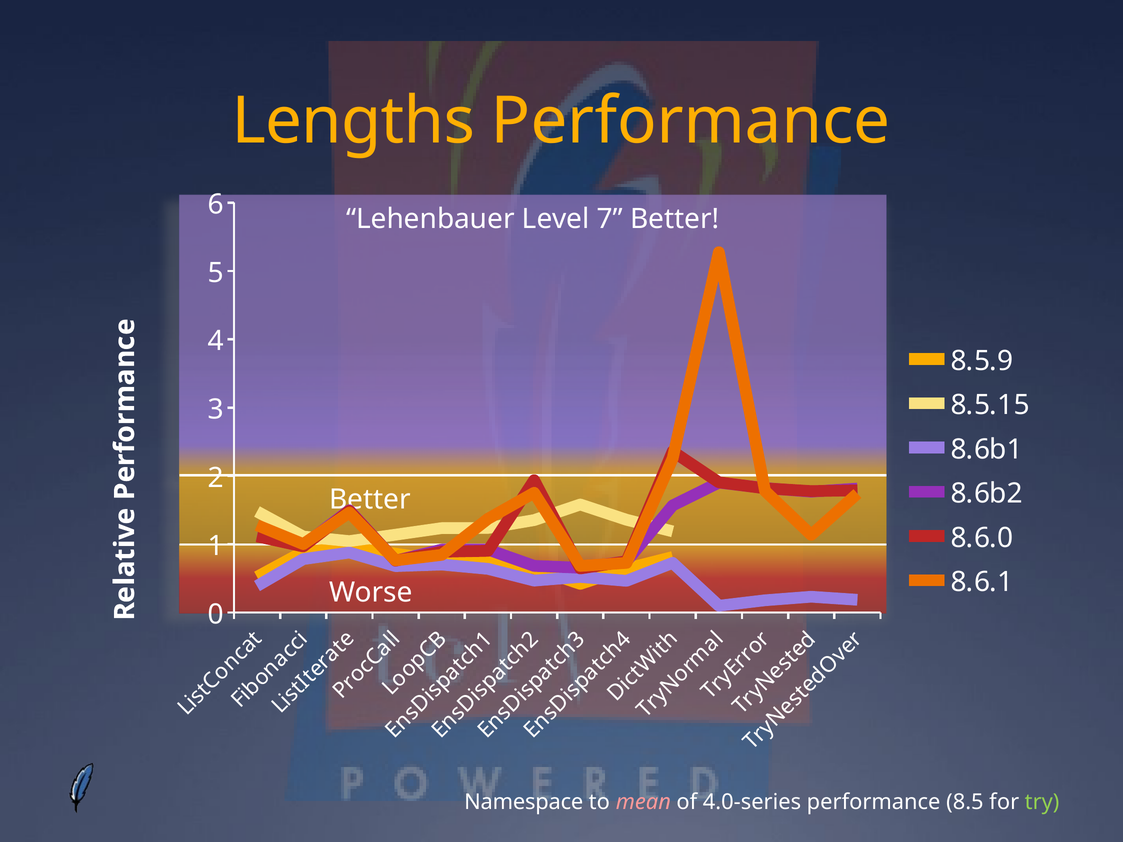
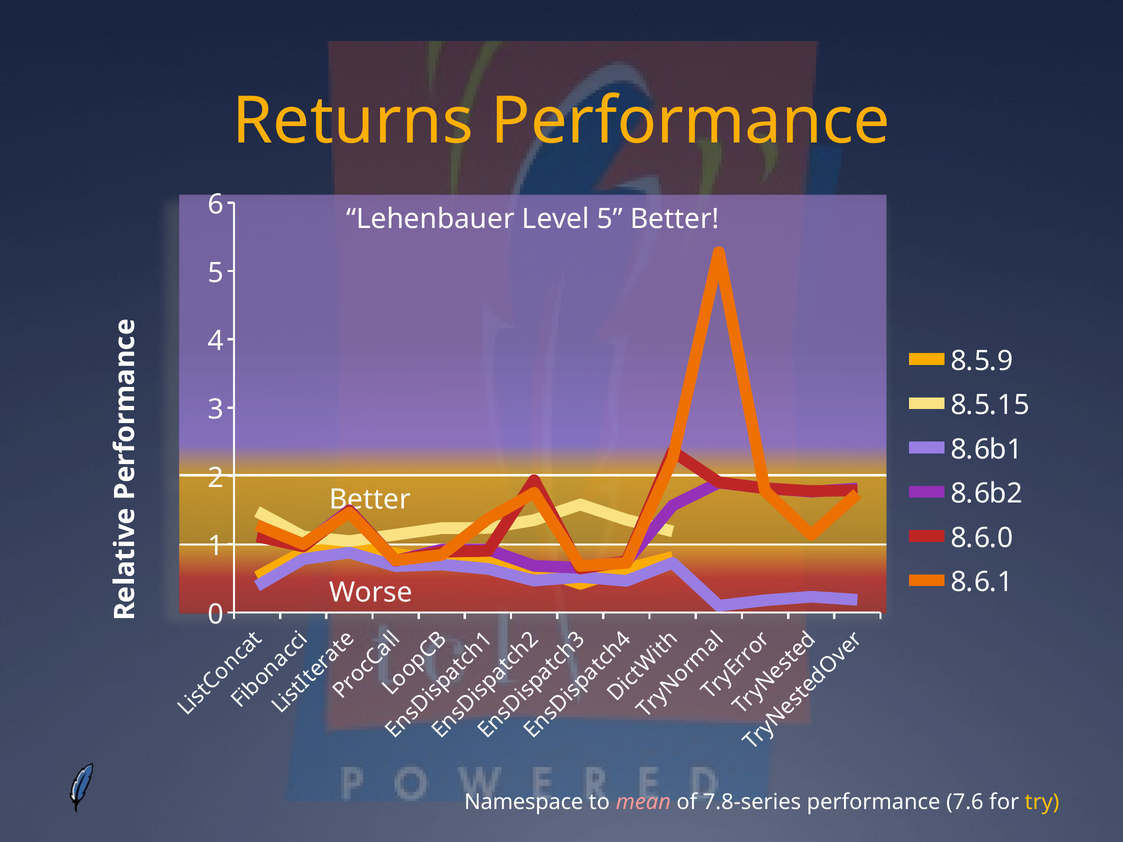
Lengths: Lengths -> Returns (353, 121)
Level 7: 7 -> 5 (610, 219)
4.0-series: 4.0-series -> 7.8-series (752, 802)
8.5: 8.5 -> 7.6 (965, 802)
try colour: light green -> yellow (1042, 802)
